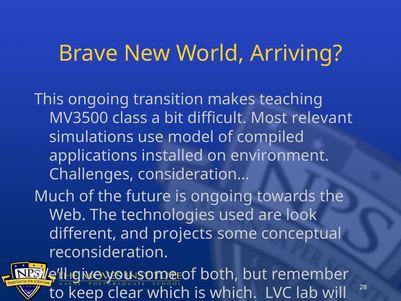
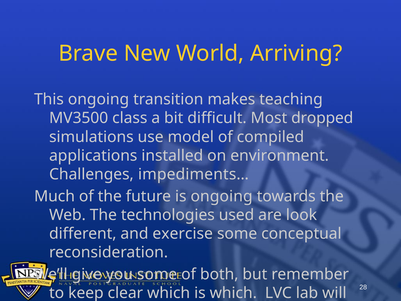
relevant: relevant -> dropped (322, 118)
consideration…: consideration… -> impediments… (193, 174)
projects: projects -> exercise (183, 234)
